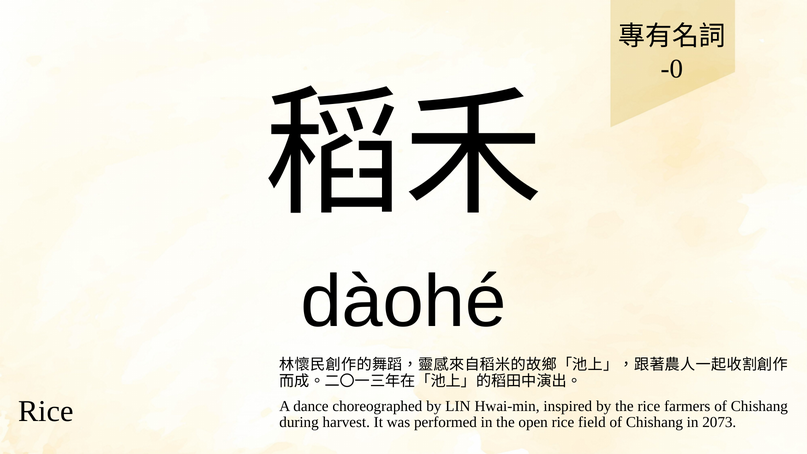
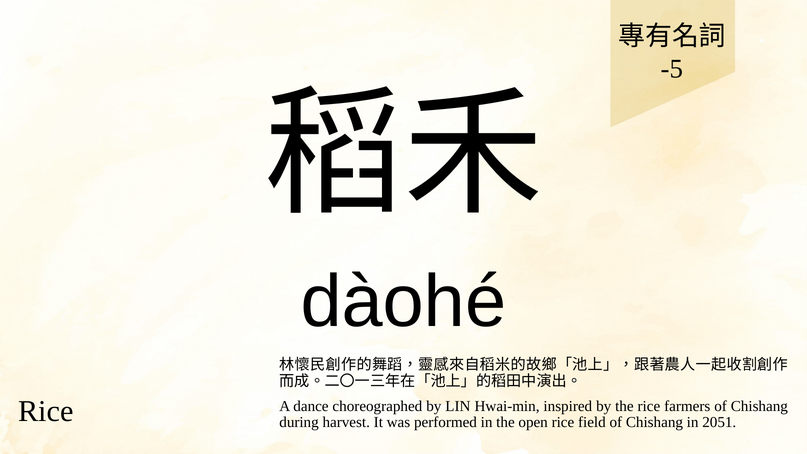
-0: -0 -> -5 (672, 69)
2073: 2073 -> 2051 (719, 422)
